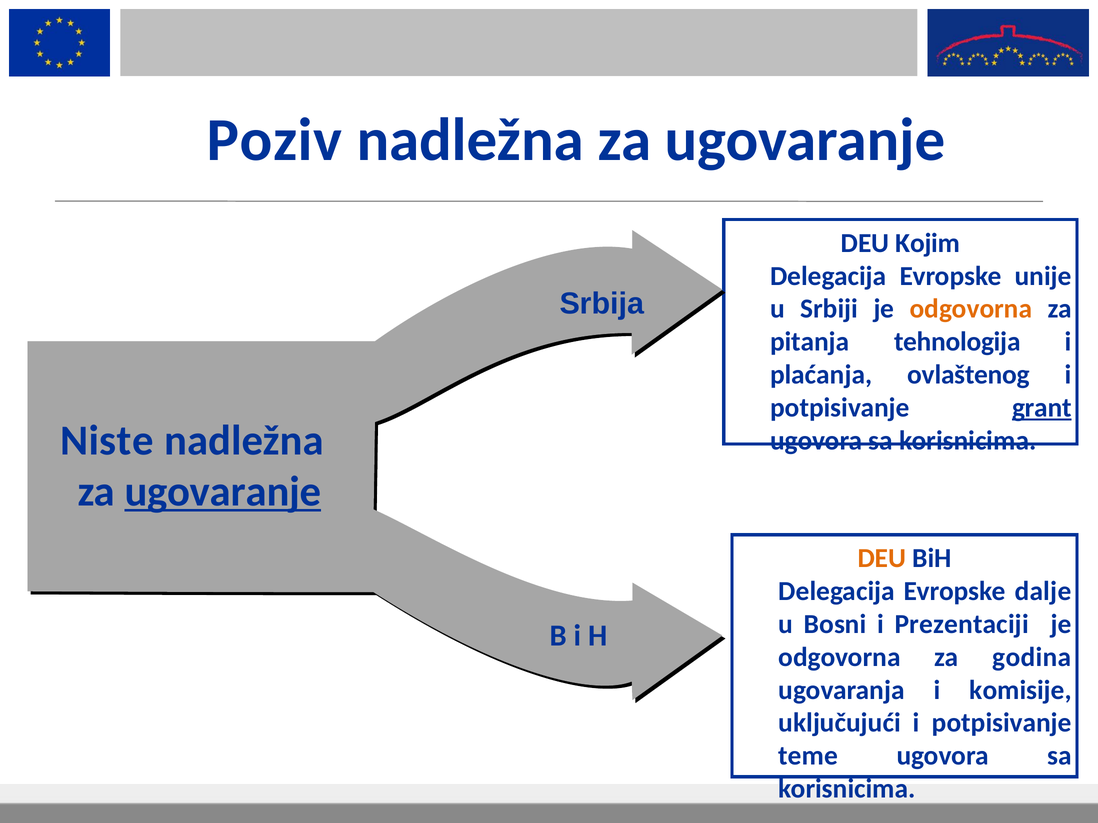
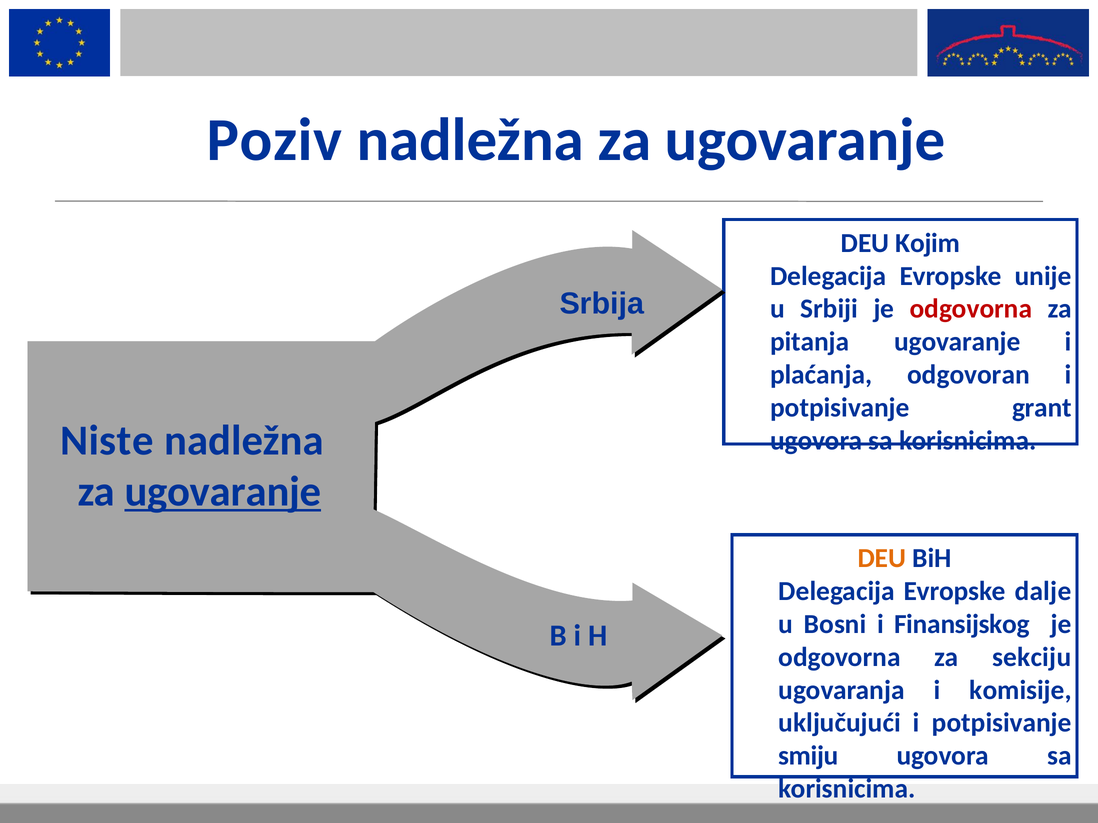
odgovorna colour: orange -> red (971, 309)
pitanja tehnologija: tehnologija -> ugovaranje (957, 342)
ovlaštenog: ovlaštenog -> odgovoran (969, 375)
grant underline: present -> none (1042, 408)
Prezentaciji: Prezentaciji -> Finansijskog (962, 625)
godina: godina -> sekciju (1032, 657)
teme: teme -> smiju (808, 756)
